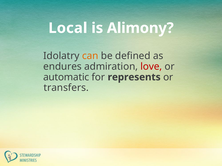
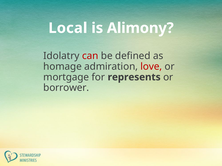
can colour: orange -> red (90, 56)
endures: endures -> homage (63, 67)
automatic: automatic -> mortgage (66, 77)
transfers: transfers -> borrower (66, 88)
